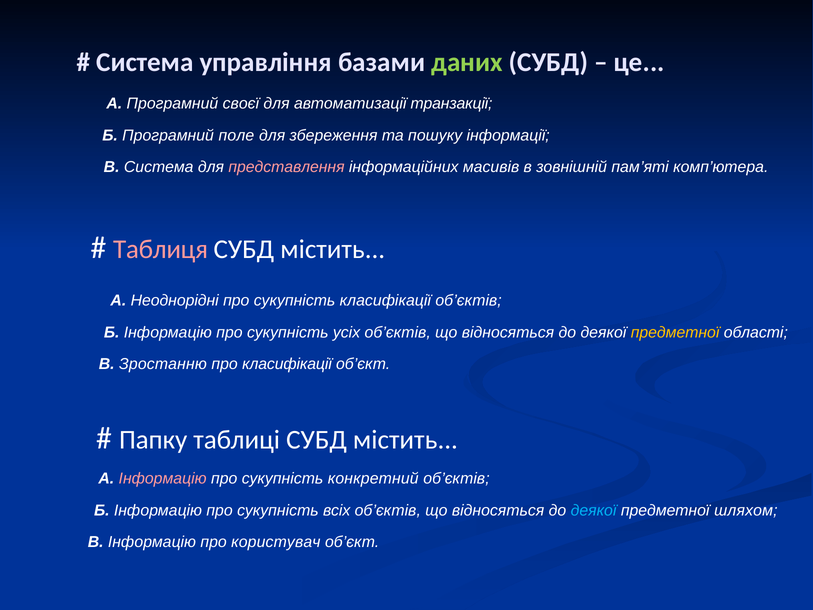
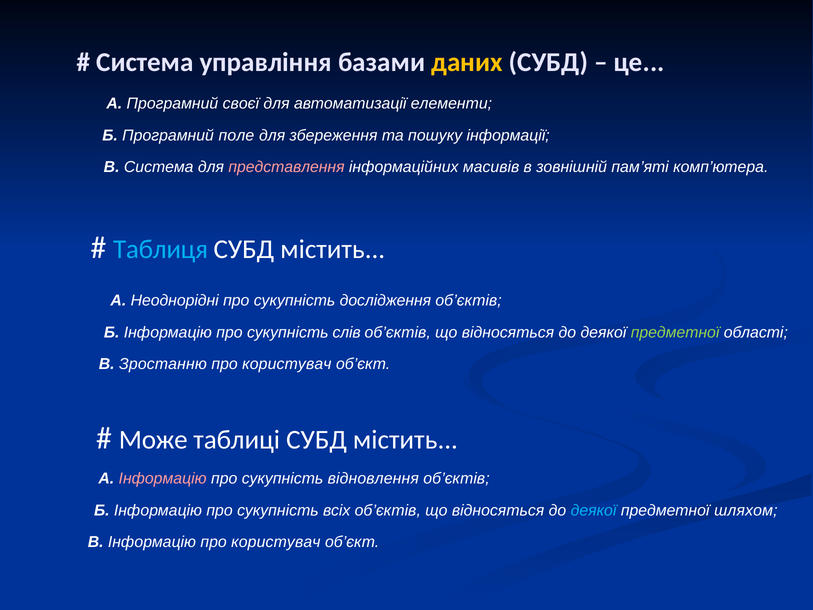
даних colour: light green -> yellow (467, 62)
транзакції: транзакції -> елементи (451, 104)
Таблиця colour: pink -> light blue (161, 249)
сукупність класифікації: класифікації -> дослідження (385, 301)
усіх: усіх -> слів (347, 332)
предметної colour: yellow -> light green (675, 332)
класифікації: класифікації -> користувач (287, 364)
Папку: Папку -> Може (153, 440)
конкретний: конкретний -> відновлення (373, 478)
